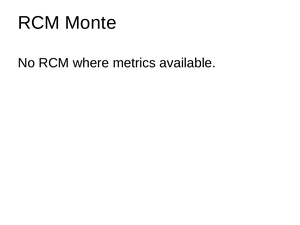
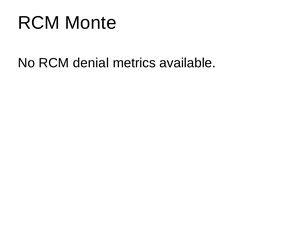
where: where -> denial (91, 63)
